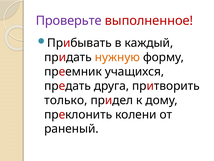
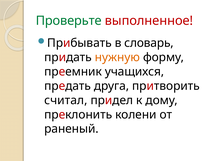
Проверьте colour: purple -> green (69, 21)
каждый: каждый -> словарь (149, 43)
только: только -> считал (66, 100)
